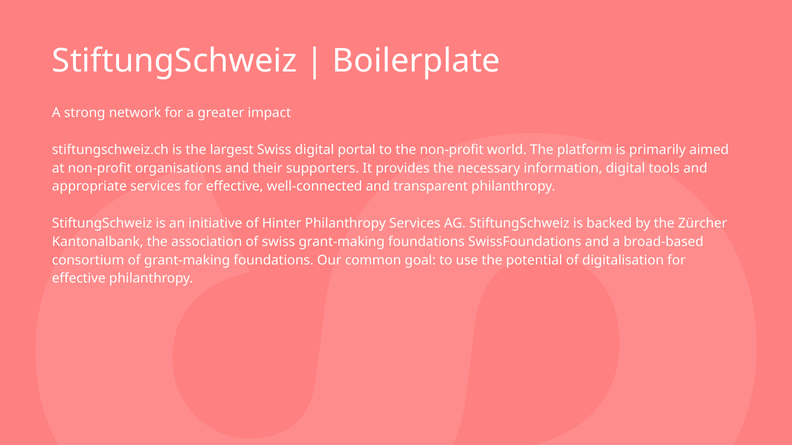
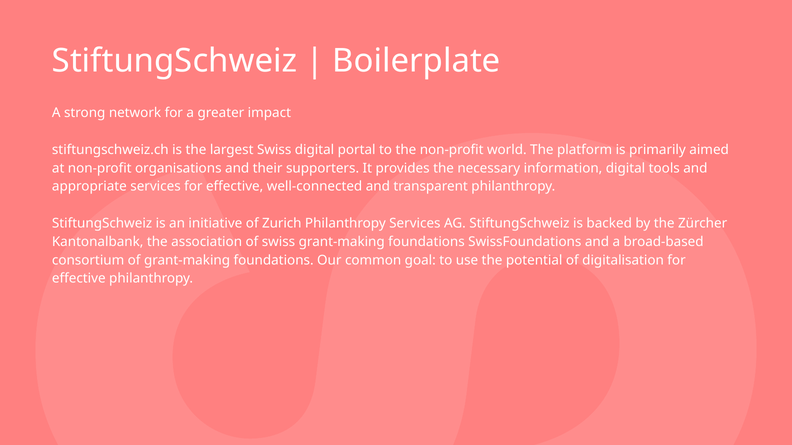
Hinter: Hinter -> Zurich (282, 224)
